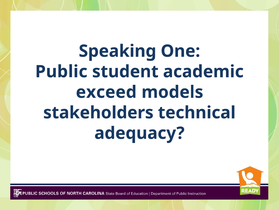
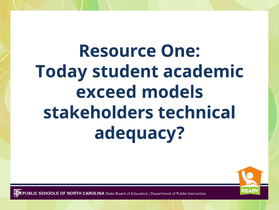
Speaking: Speaking -> Resource (118, 51)
Public: Public -> Today (61, 71)
